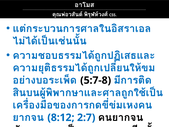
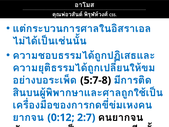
8:12: 8:12 -> 0:12 (61, 117)
